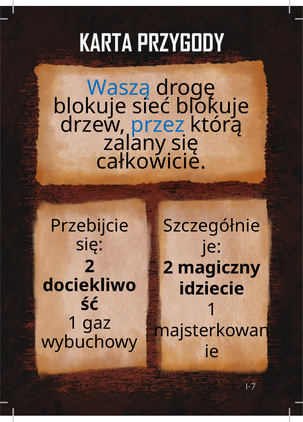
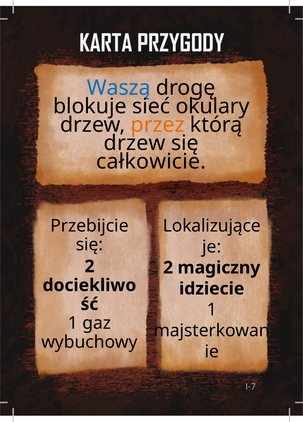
sieć blokuje: blokuje -> okulary (213, 106)
przez colour: blue -> orange (158, 125)
zalany: zalany -> drzew (135, 143)
Szczegółnie: Szczegółnie -> Lokalizujące (212, 226)
